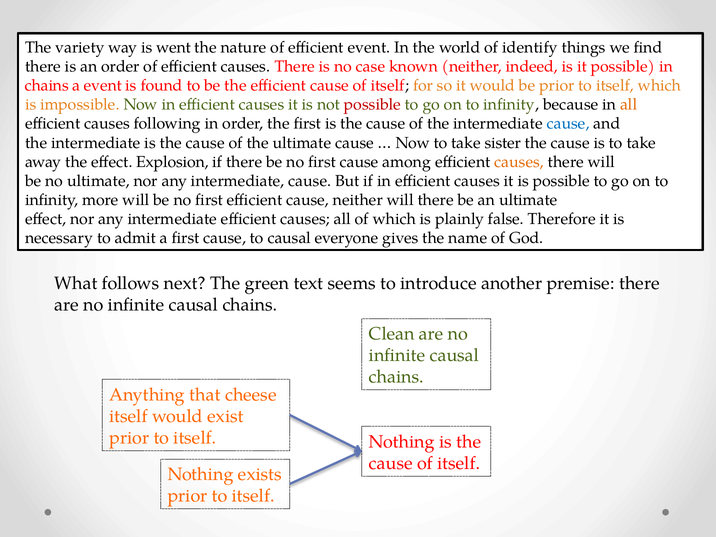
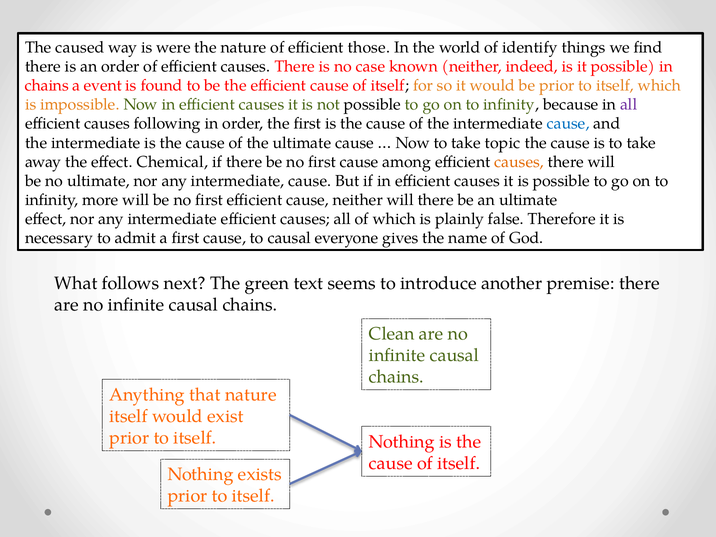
variety: variety -> caused (80, 47)
went: went -> were (174, 47)
efficient event: event -> those (369, 47)
possible colour: red -> black (372, 105)
all colour: orange -> purple (629, 105)
sister: sister -> topic (503, 143)
Explosion: Explosion -> Chemical (172, 162)
that cheese: cheese -> nature (251, 395)
